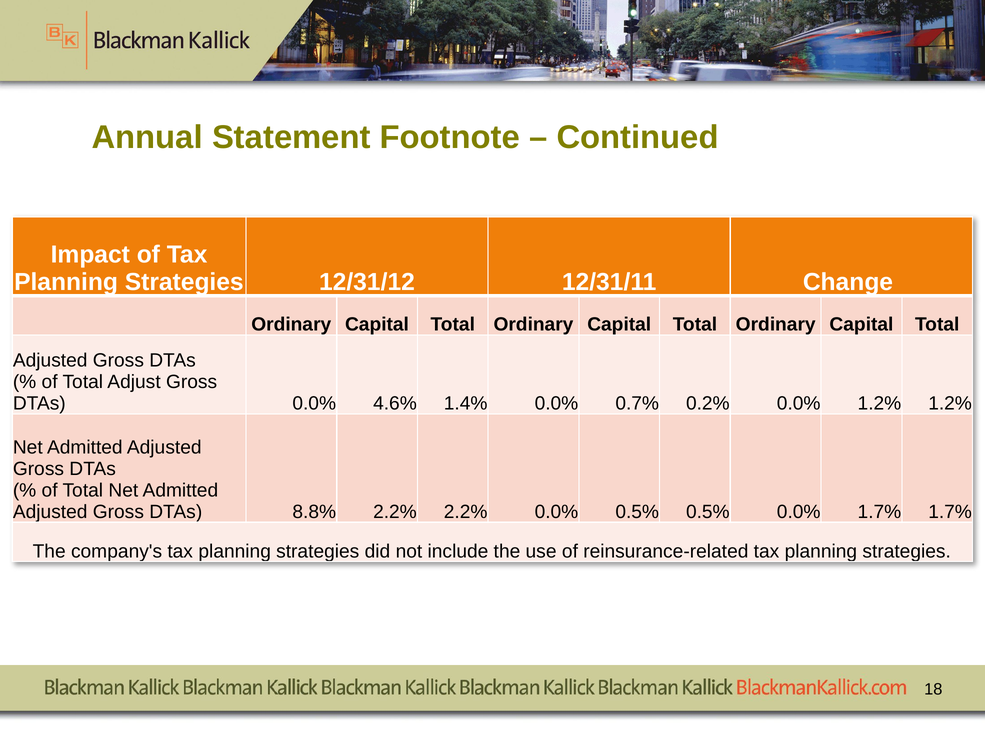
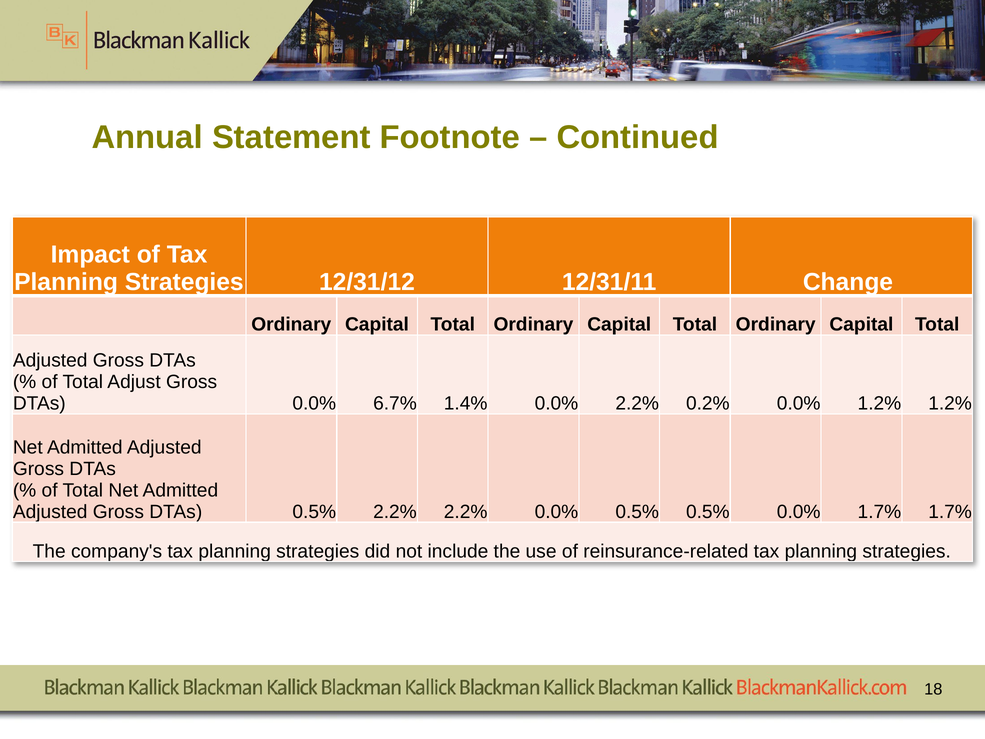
4.6%: 4.6% -> 6.7% (395, 403)
0.0% 0.7%: 0.7% -> 2.2% (637, 403)
DTAs 8.8%: 8.8% -> 0.5% (314, 512)
